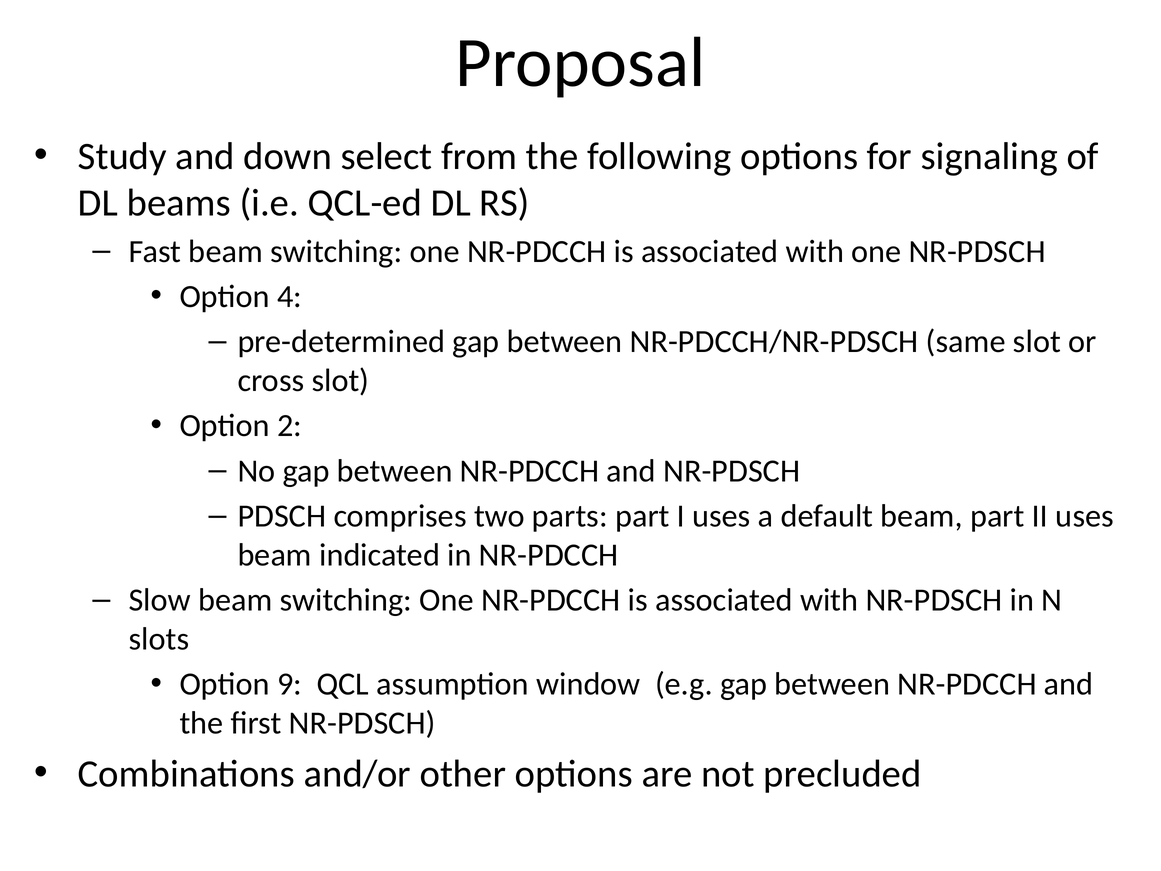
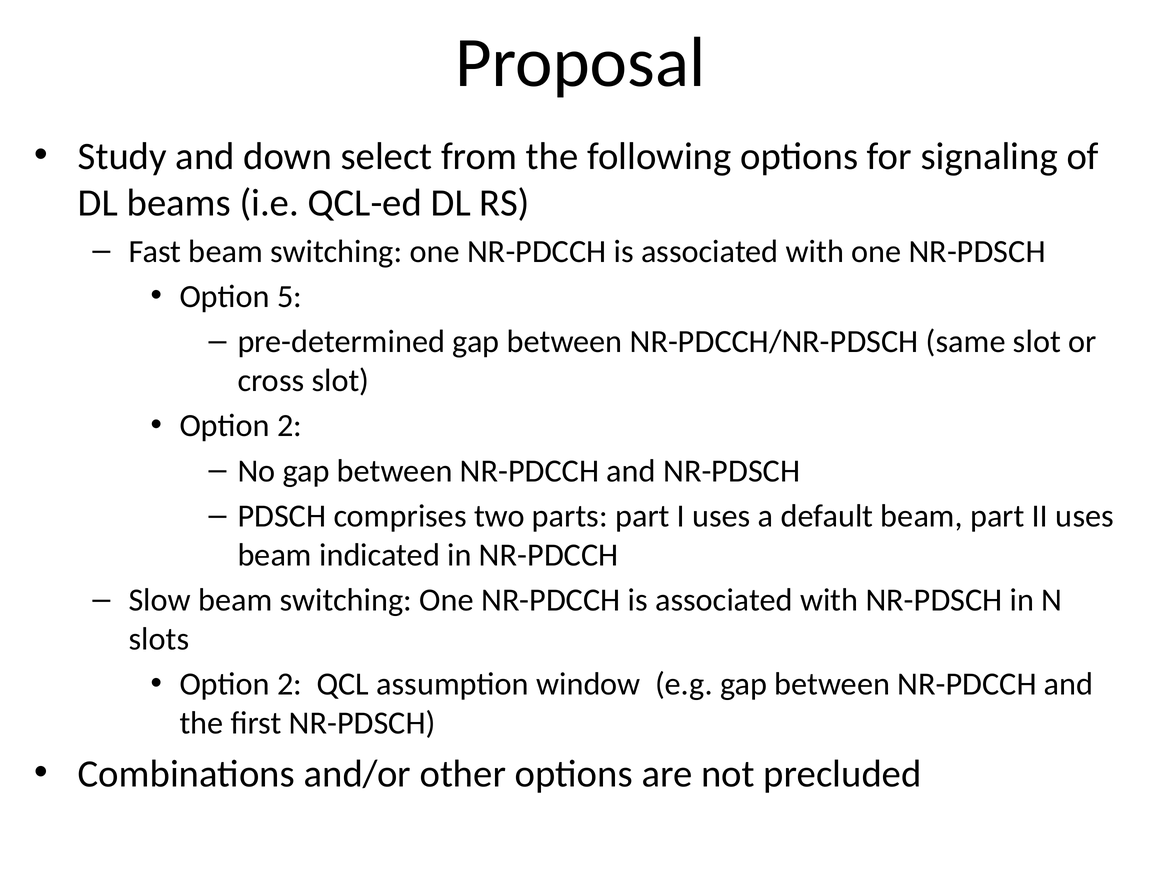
4: 4 -> 5 (289, 297)
9: 9 -> 2 (289, 684)
